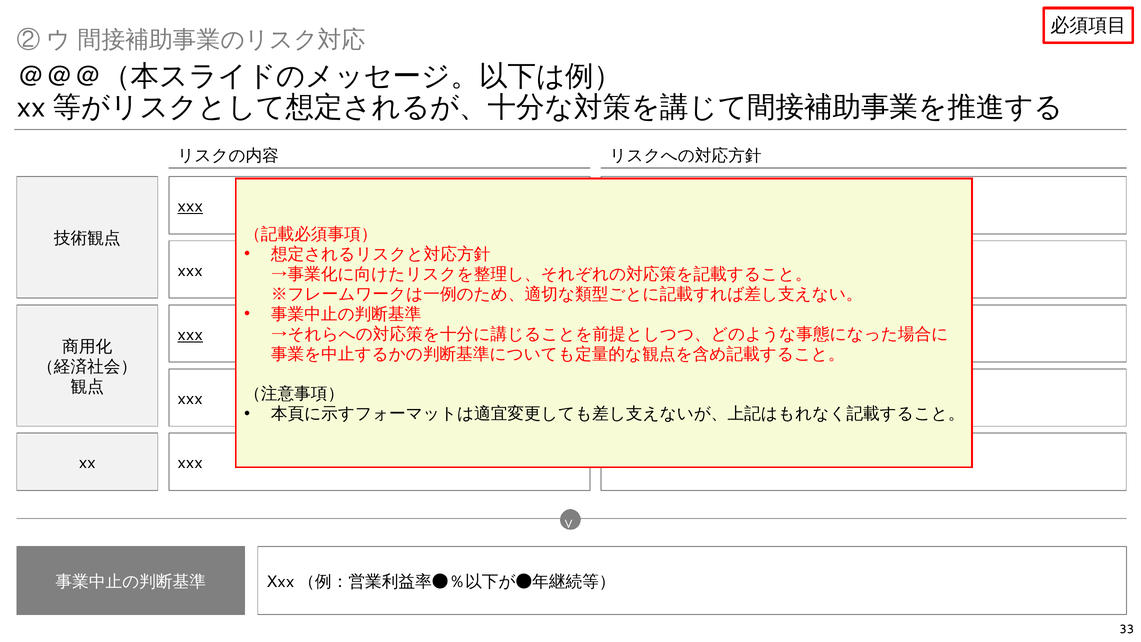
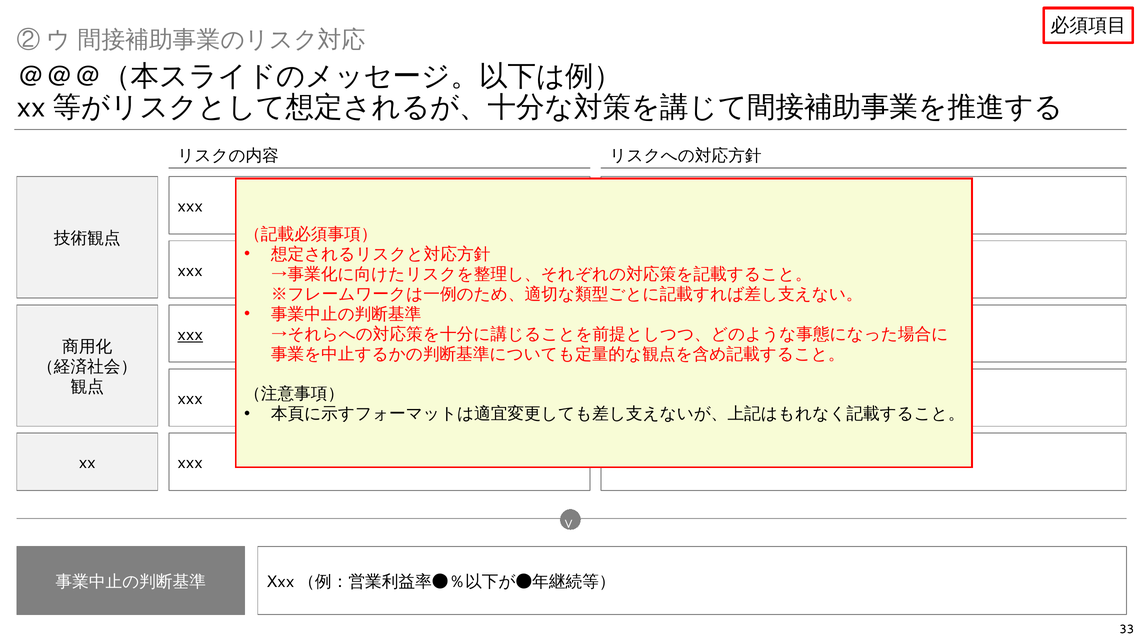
xxx underline: present -> none (190, 206)
